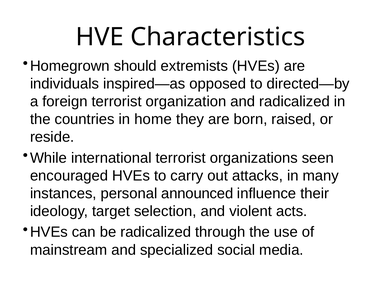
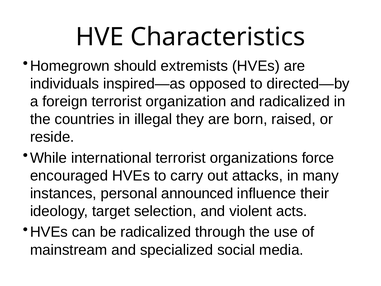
home: home -> illegal (153, 119)
seen: seen -> force (318, 158)
